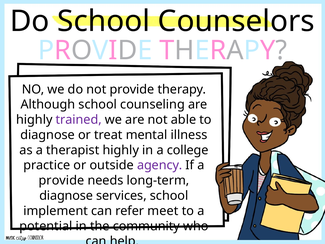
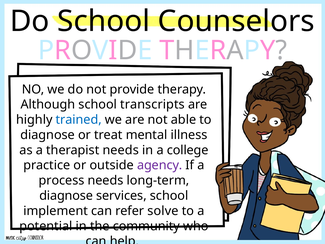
counseling: counseling -> transcripts (152, 104)
trained colour: purple -> blue (79, 120)
therapist highly: highly -> needs (121, 150)
provide: provide -> process (61, 180)
meet: meet -> solve (163, 211)
